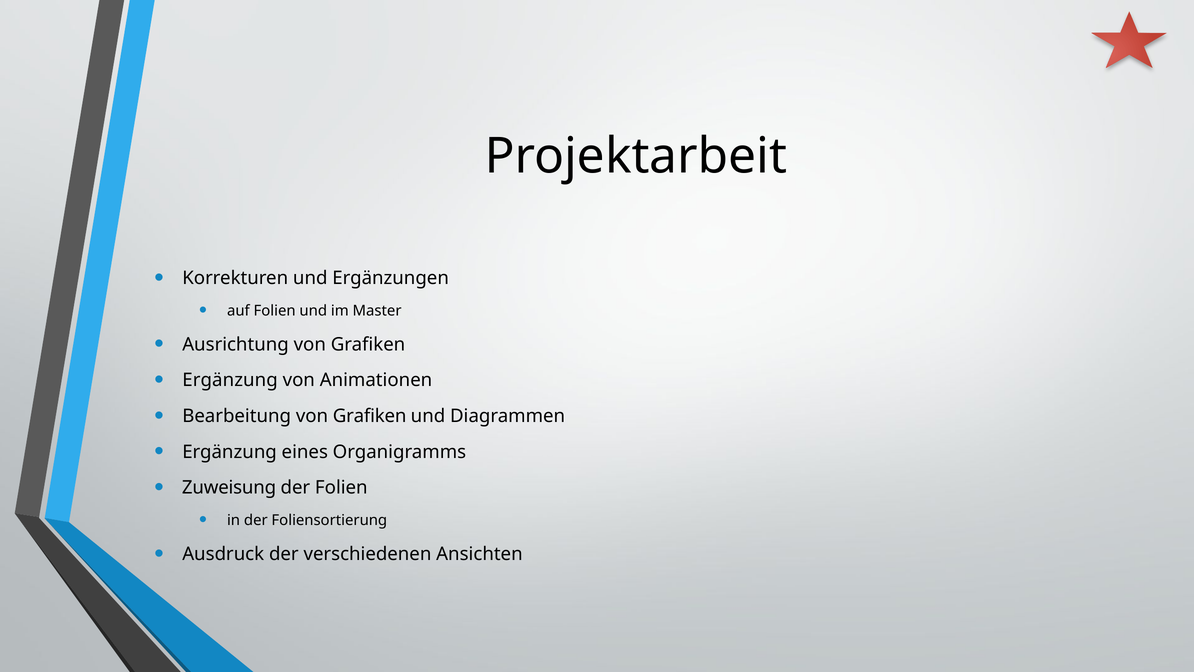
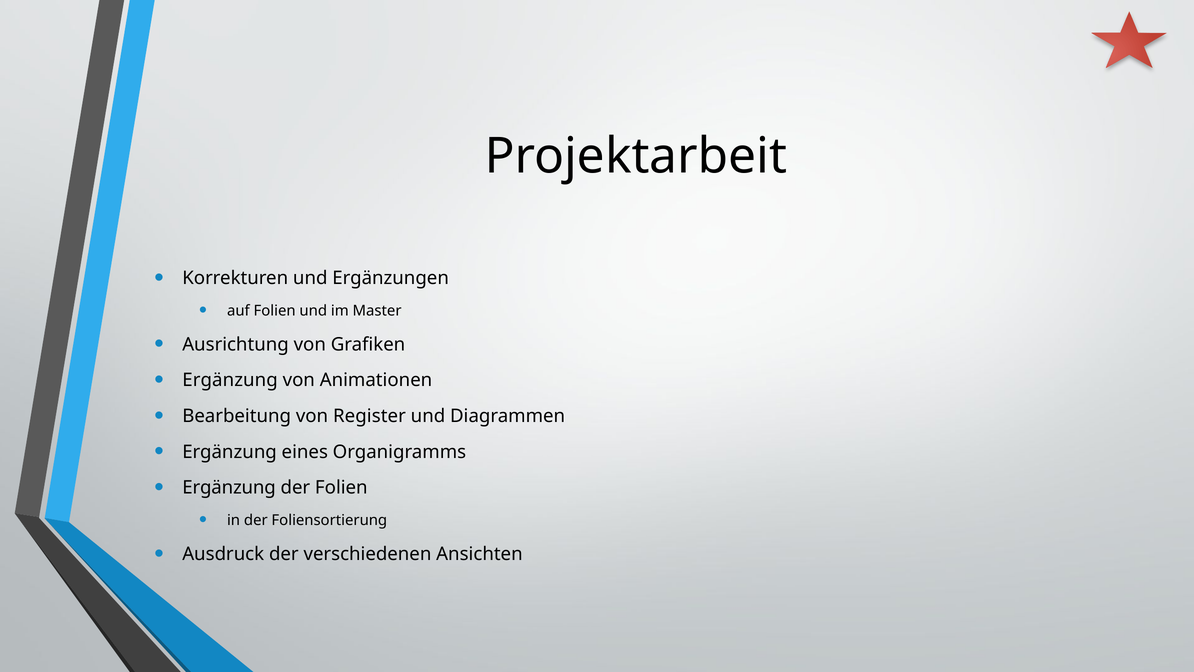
Bearbeitung von Grafiken: Grafiken -> Register (369, 416)
Zuweisung: Zuweisung -> Ergänzung (229, 488)
